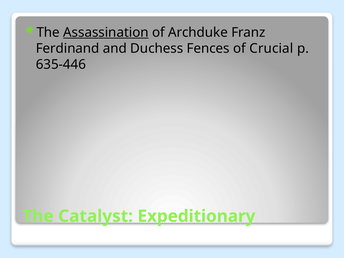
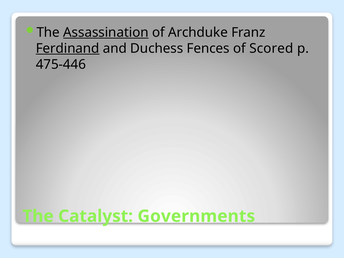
Ferdinand underline: none -> present (68, 48)
Crucial: Crucial -> Scored (271, 48)
635-446: 635-446 -> 475-446 (61, 64)
Expeditionary: Expeditionary -> Governments (196, 216)
